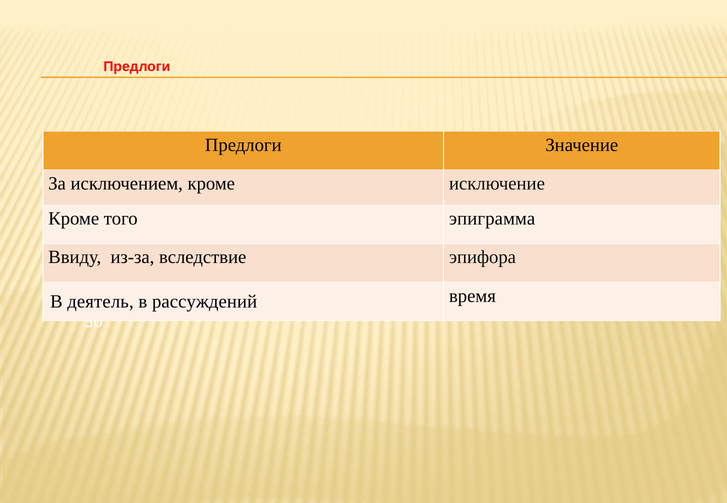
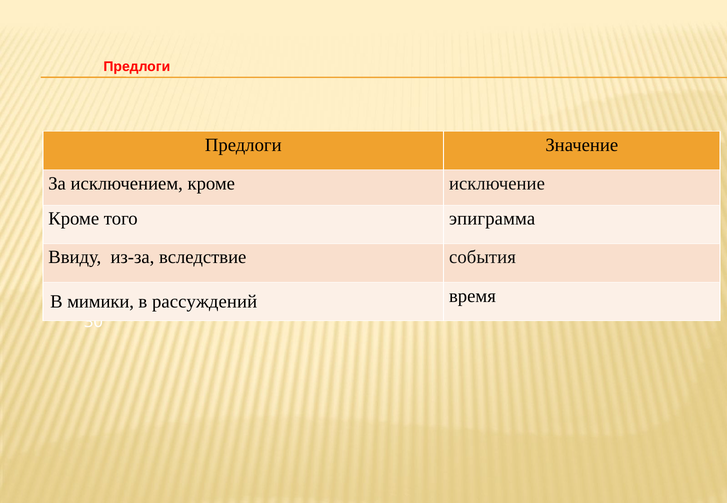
эпифора: эпифора -> события (482, 257)
деятель: деятель -> мимики (101, 302)
